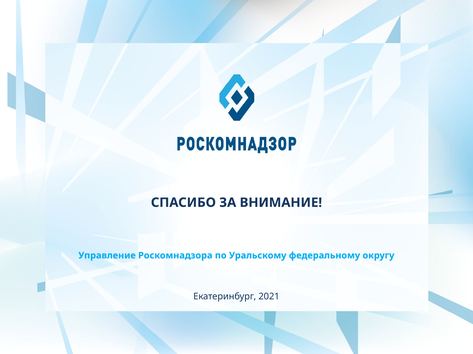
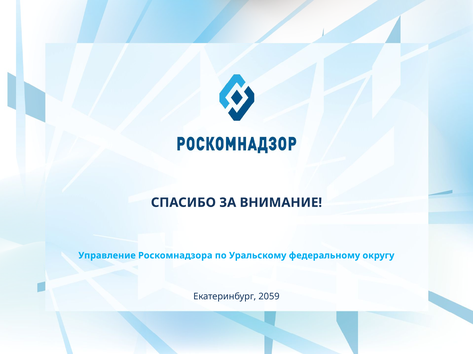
2021: 2021 -> 2059 (269, 297)
